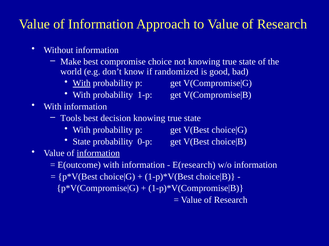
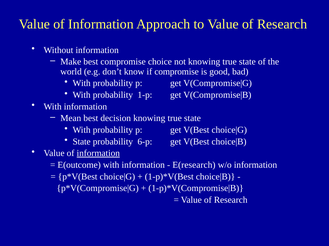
if randomized: randomized -> compromise (177, 72)
With underline: present -> none (82, 83)
Tools: Tools -> Mean (71, 119)
0-p: 0-p -> 6-p (145, 142)
